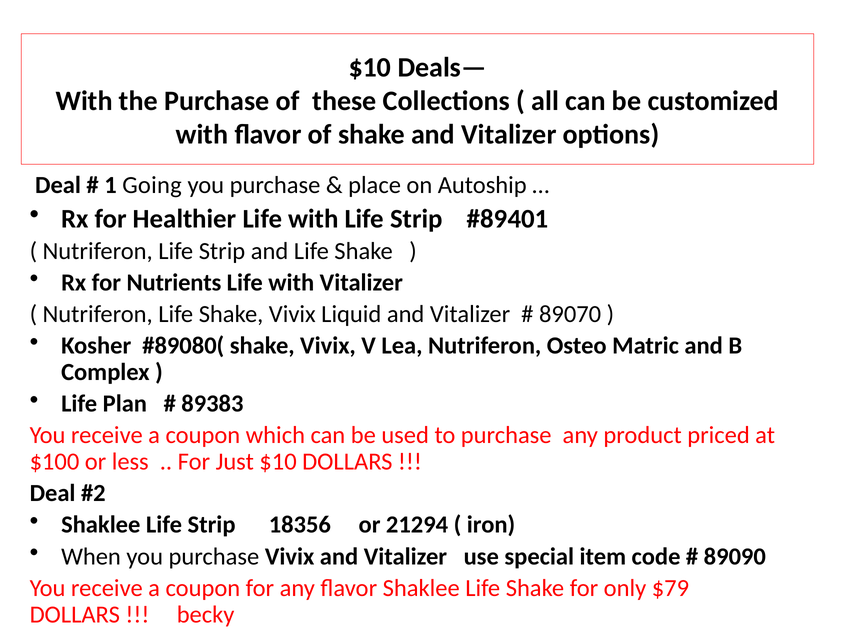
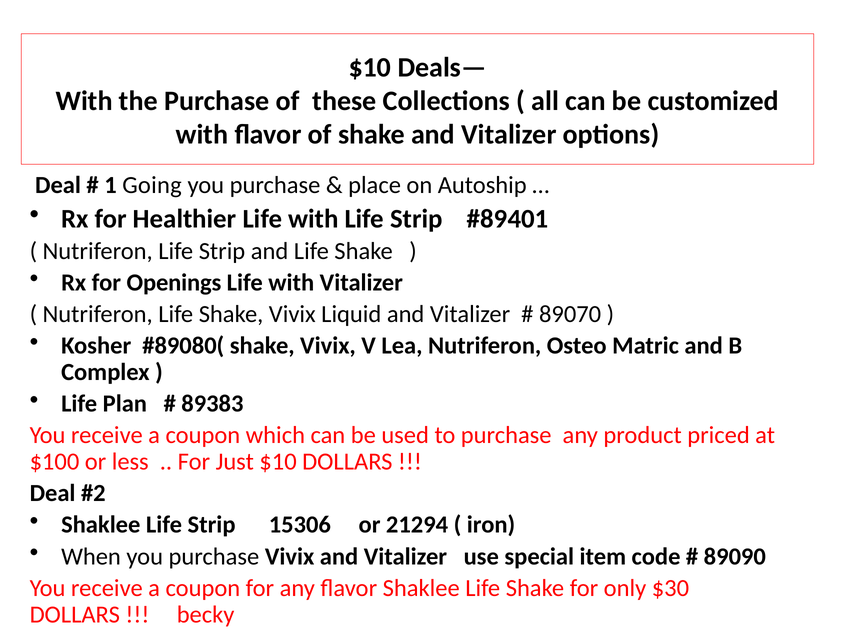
Nutrients: Nutrients -> Openings (174, 283)
18356: 18356 -> 15306 (300, 525)
$79: $79 -> $30 (670, 588)
